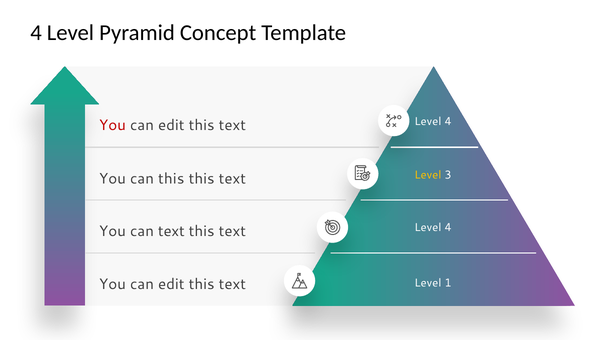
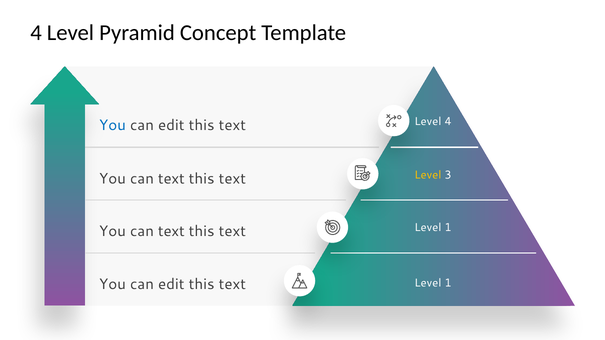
You colour: red -> blue (112, 125)
this: this -> text (171, 179)
4: 4 -> 1 (448, 228)
